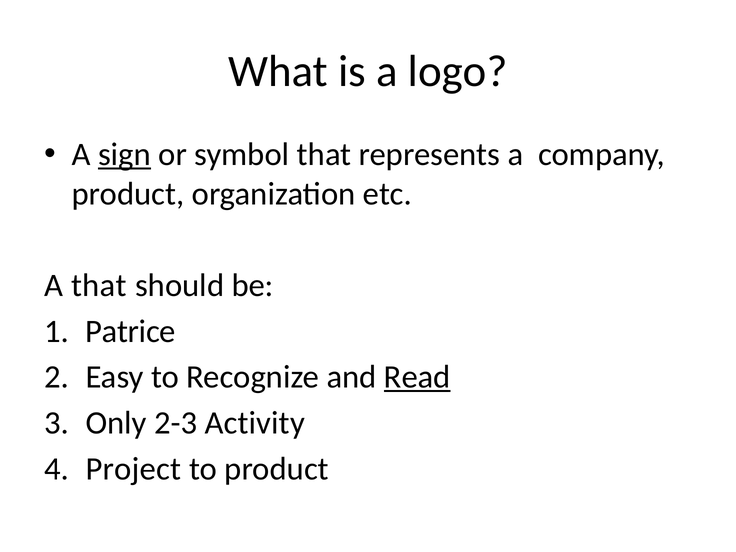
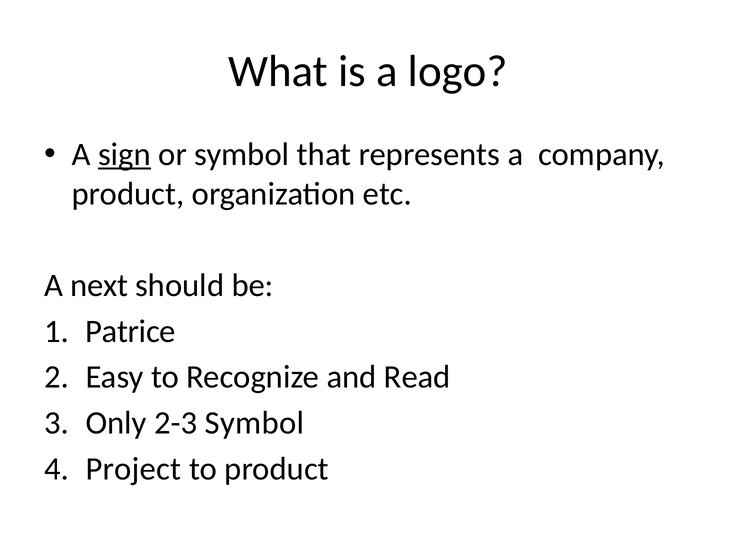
A that: that -> next (99, 285)
Read underline: present -> none (417, 377)
2-3 Activity: Activity -> Symbol (255, 423)
